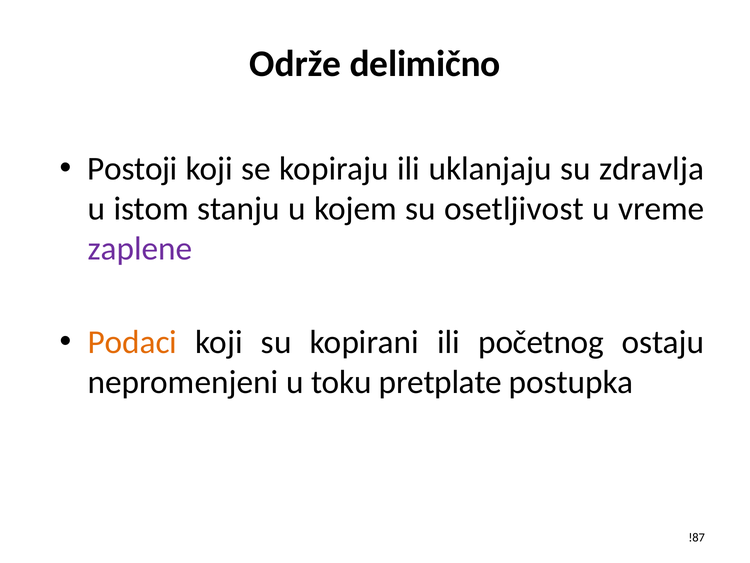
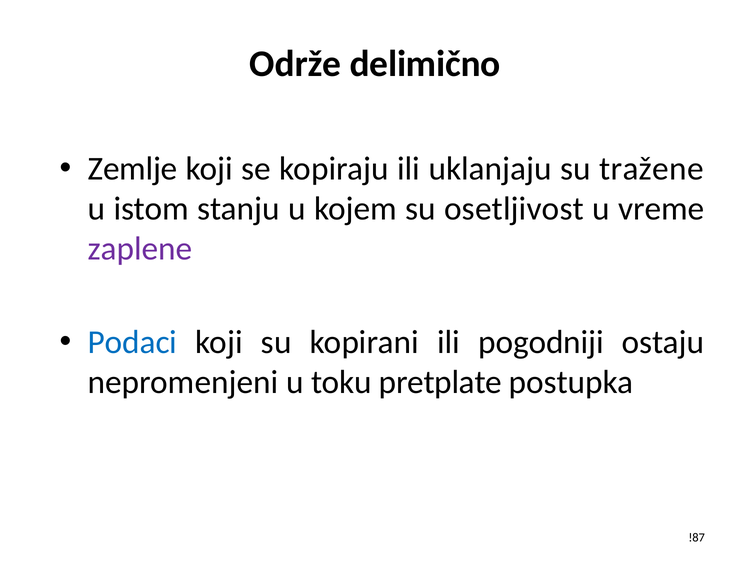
Postoji: Postoji -> Zemlje (133, 169)
zdravlja: zdravlja -> tražene (651, 169)
Podaci colour: orange -> blue (132, 342)
početnog: početnog -> pogodniji (541, 342)
